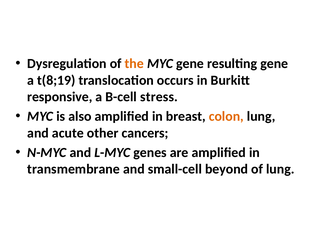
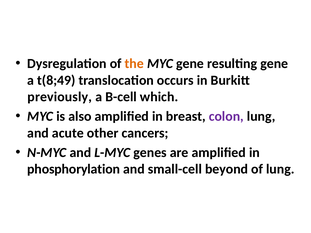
t(8;19: t(8;19 -> t(8;49 (56, 80)
responsive: responsive -> previously (60, 97)
stress: stress -> which (159, 97)
colon colour: orange -> purple (226, 117)
transmembrane: transmembrane -> phosphorylation (74, 169)
